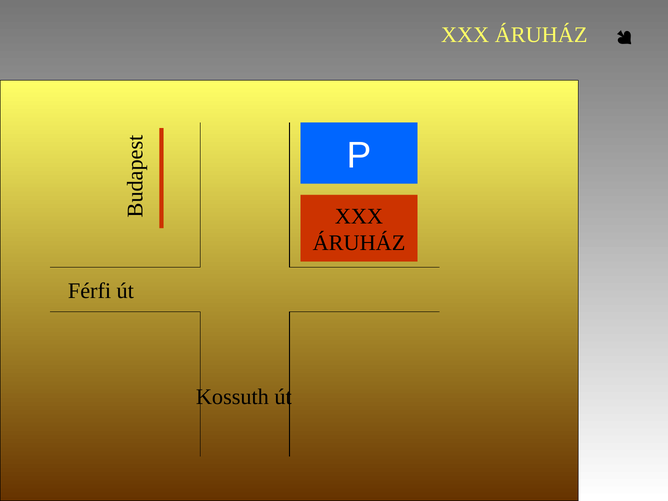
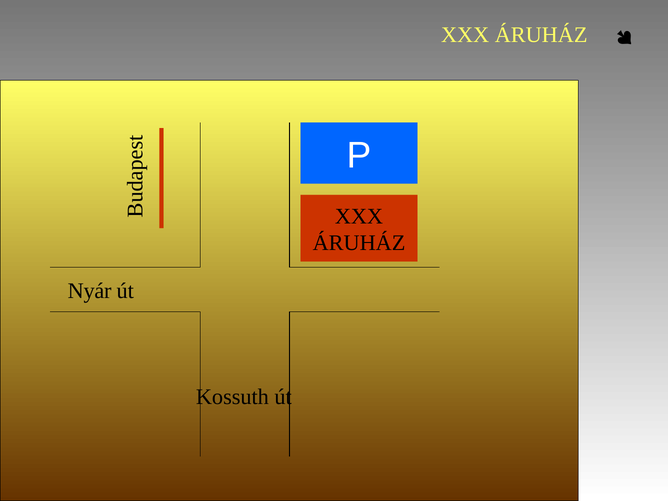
Férfi: Férfi -> Nyár (90, 291)
